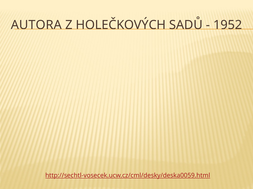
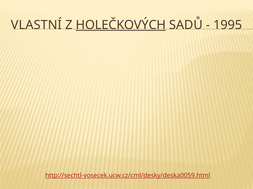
AUTORA: AUTORA -> VLASTNÍ (36, 25)
HOLEČKOVÝCH underline: none -> present (121, 25)
1952: 1952 -> 1995 (228, 25)
